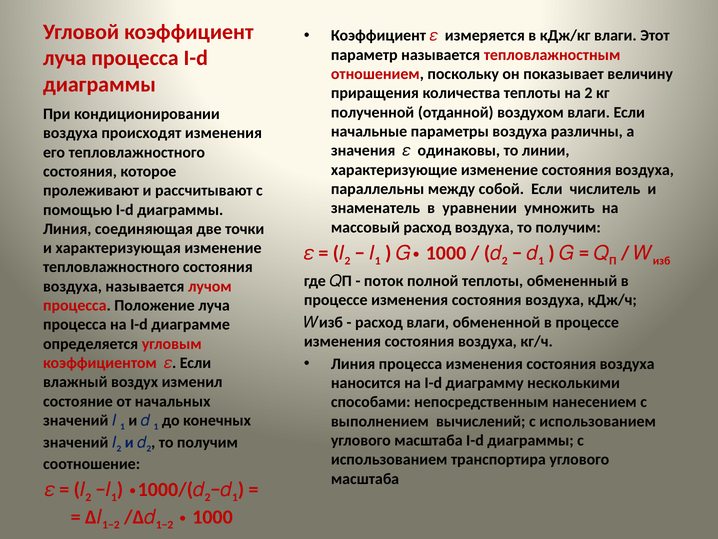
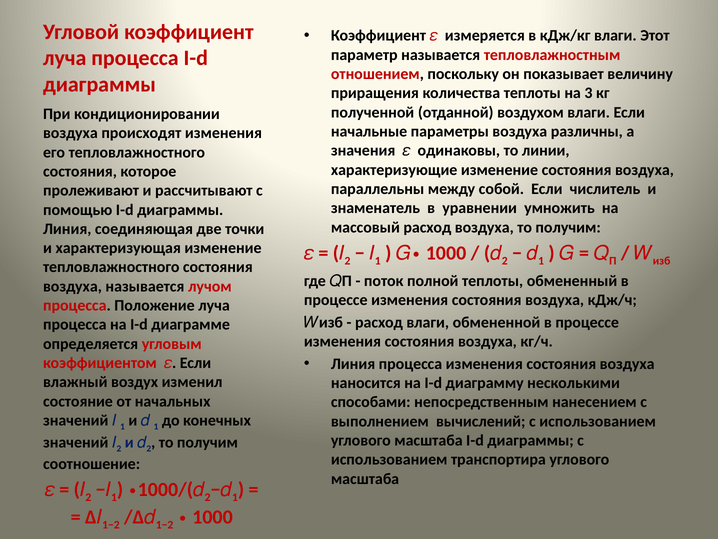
на 2: 2 -> 3 (588, 93)
